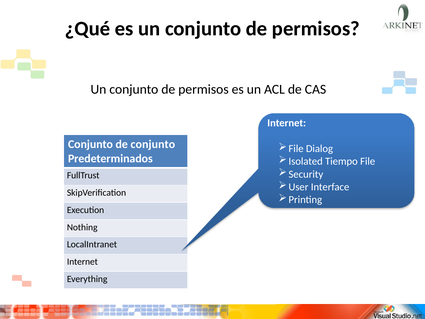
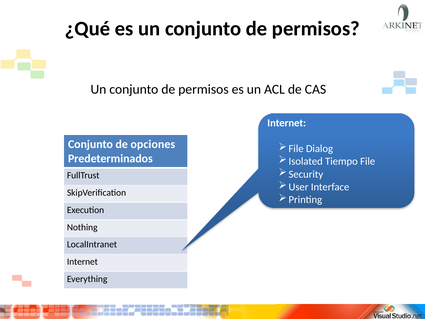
de conjunto: conjunto -> opciones (153, 144)
